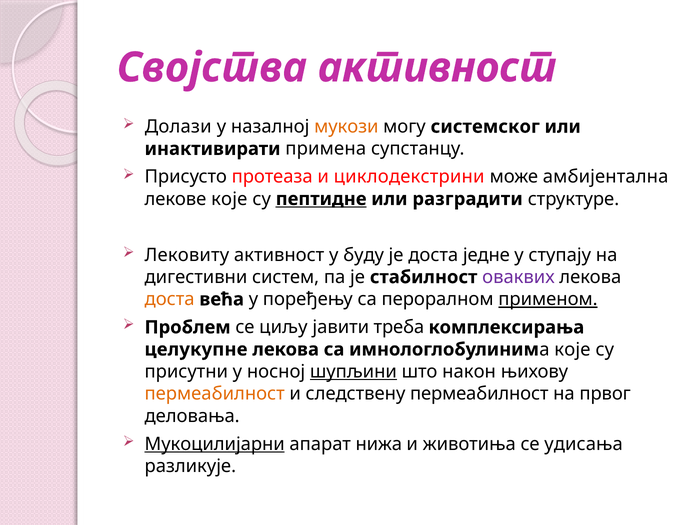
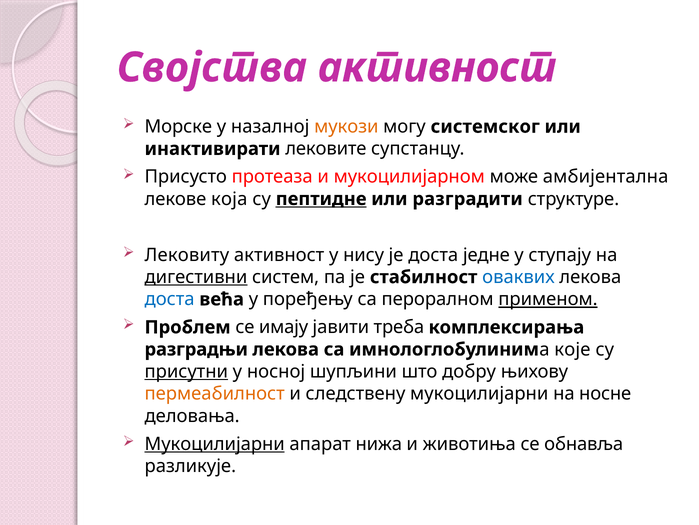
Долази: Долази -> Морске (178, 126)
примена: примена -> лековите (326, 149)
циклодекстрини: циклодекстрини -> мукоцилијарном (409, 177)
лекове које: које -> која (229, 199)
буду: буду -> нису (364, 255)
дигестивни underline: none -> present (196, 277)
оваквих colour: purple -> blue (518, 277)
доста colour: orange -> blue (170, 299)
циљу: циљу -> имају (284, 327)
целукупне: целукупне -> разградњи (196, 349)
присутни underline: none -> present (186, 371)
шупљини underline: present -> none (353, 371)
након: након -> добру (469, 371)
следствену пермеабилност: пермеабилност -> мукоцилијарни (479, 393)
првог: првог -> носне (605, 393)
удисања: удисања -> обнавља (584, 443)
